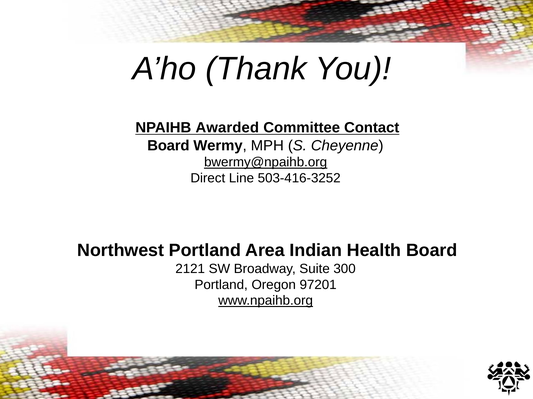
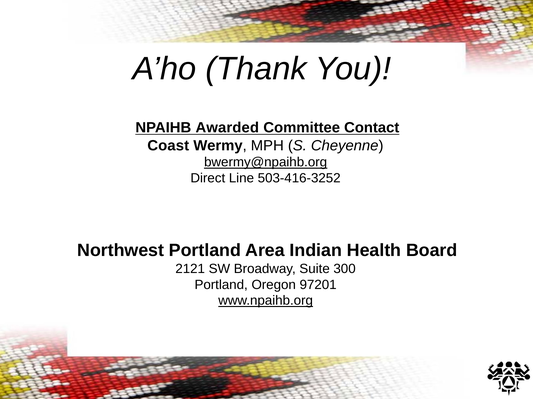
Board: Board -> Coast (168, 146)
